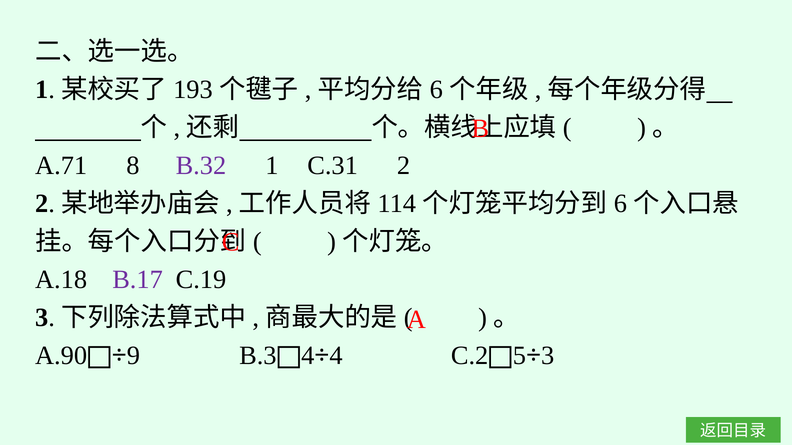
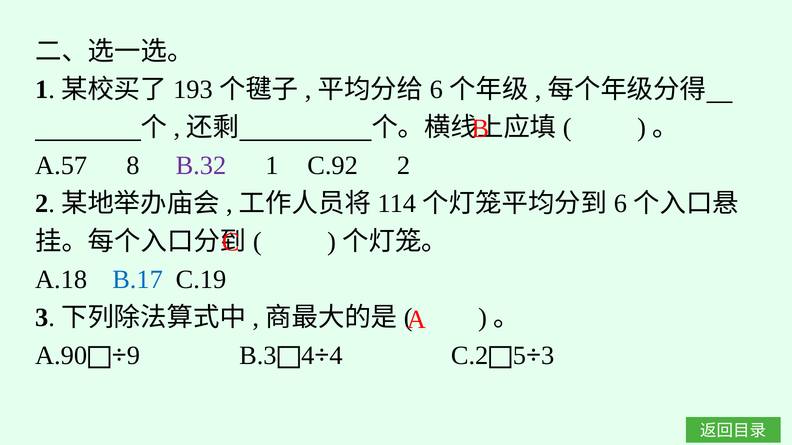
A.71: A.71 -> A.57 (61, 166)
C.31: C.31 -> C.92 (333, 166)
B.17 colour: purple -> blue (138, 280)
